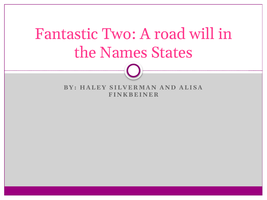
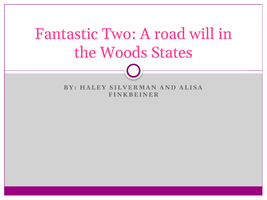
Names: Names -> Woods (124, 53)
